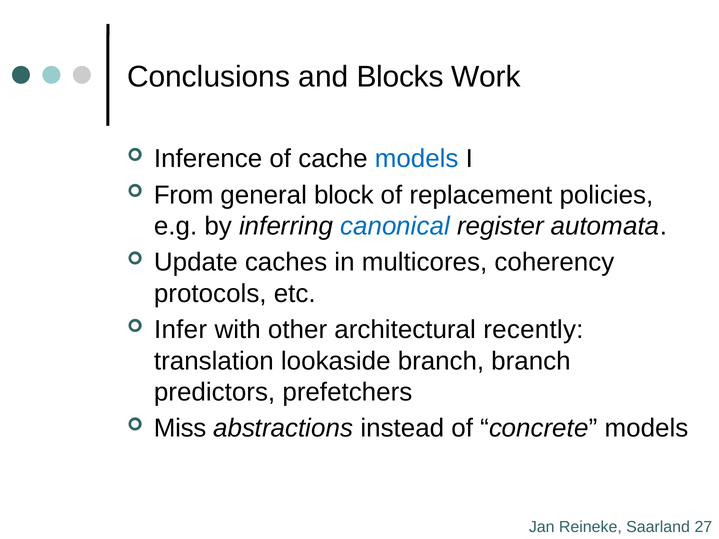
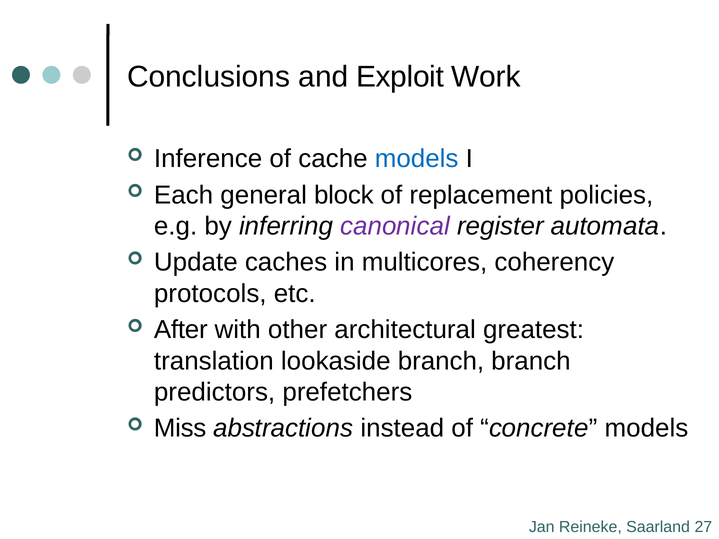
Blocks: Blocks -> Exploit (400, 77)
From: From -> Each (184, 195)
canonical colour: blue -> purple (395, 226)
Infer: Infer -> After (181, 330)
recently: recently -> greatest (534, 330)
